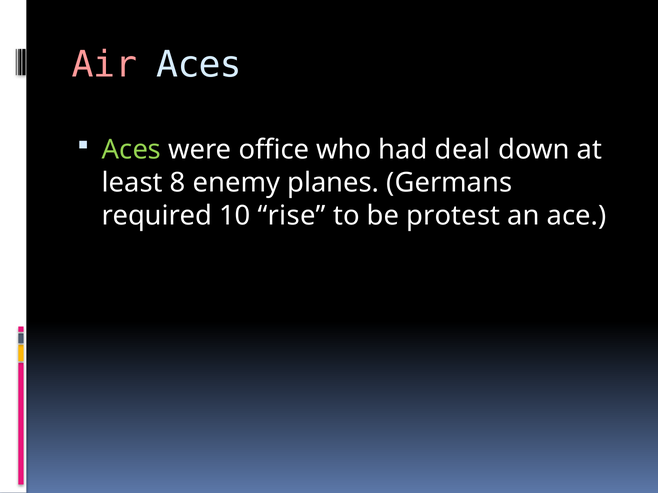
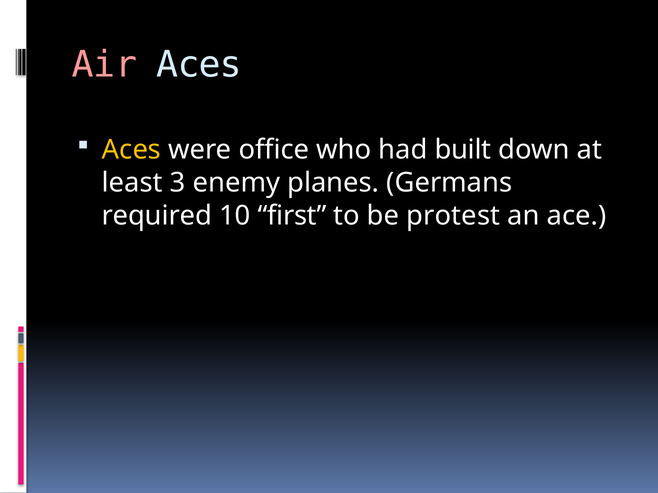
Aces colour: light green -> yellow (131, 150)
deal: deal -> built (463, 150)
8: 8 -> 3 (178, 183)
rise: rise -> first (292, 216)
